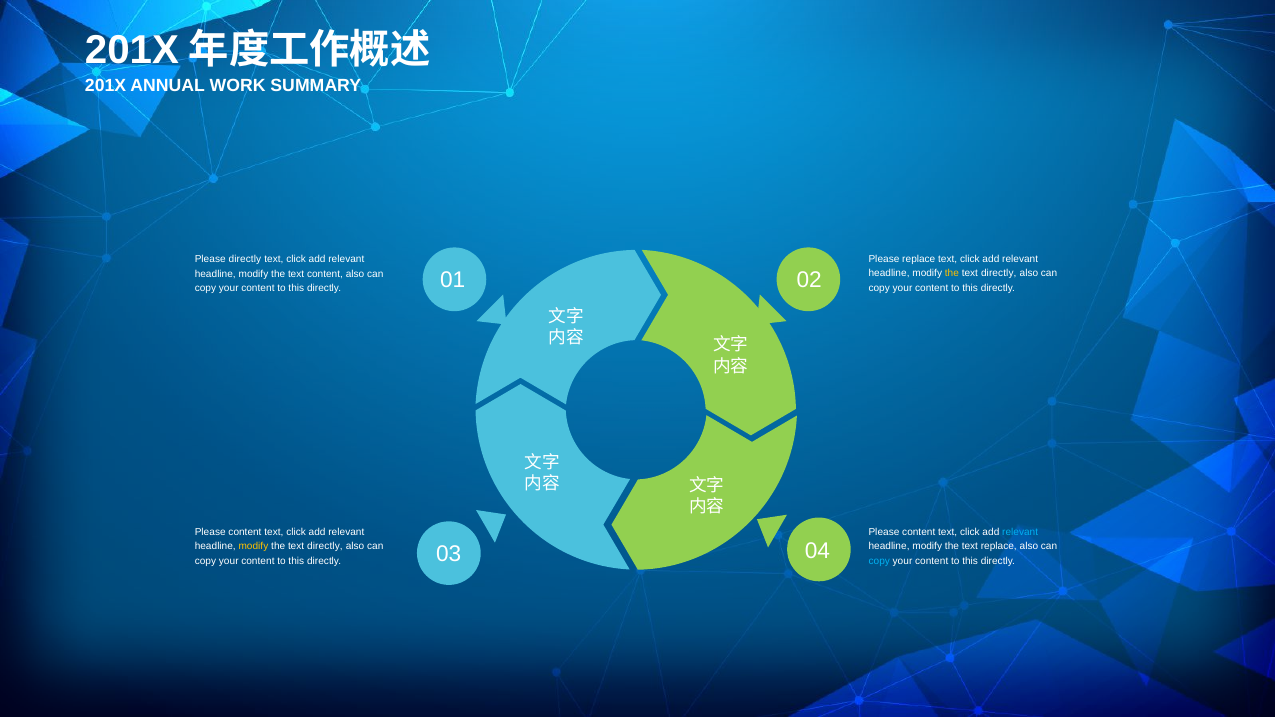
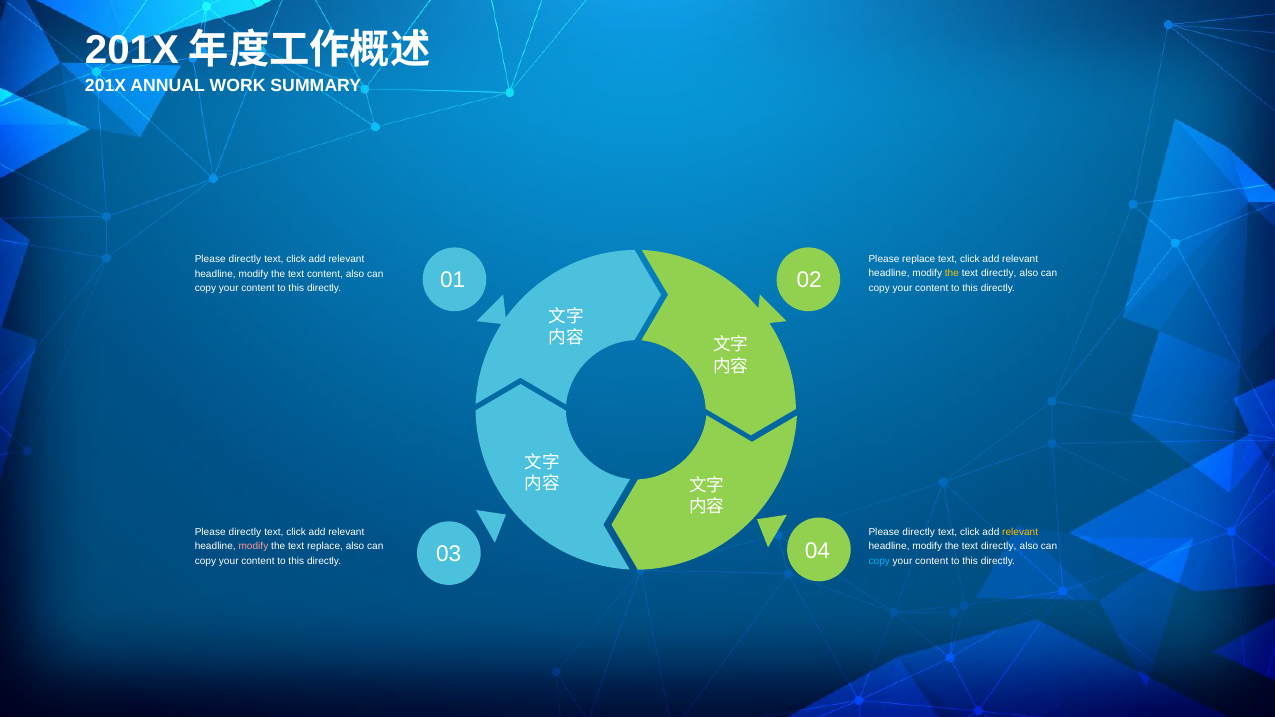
content: content -> directly (245, 532)
content: content -> directly (919, 532)
relevant colour: light blue -> yellow (1020, 532)
modify colour: yellow -> pink (253, 547)
directly: directly -> replace (325, 547)
replace: replace -> directly (999, 547)
